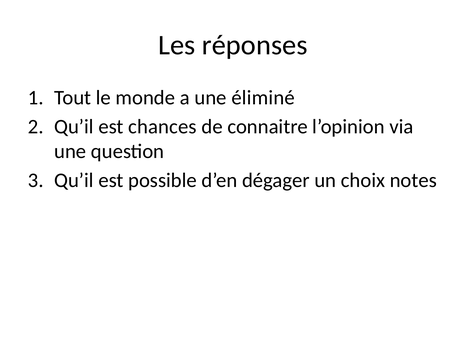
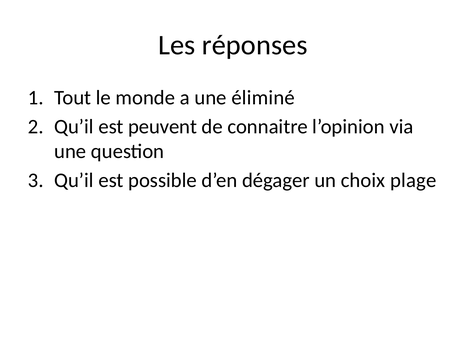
chances: chances -> peuvent (163, 127)
notes: notes -> plage (413, 181)
